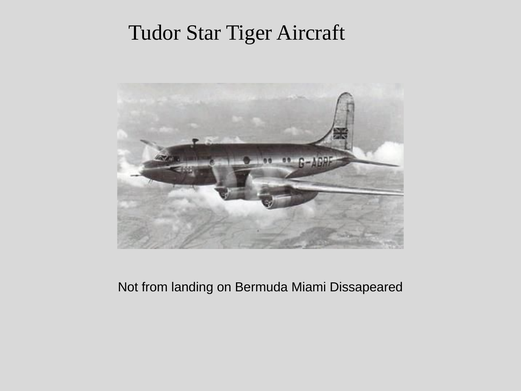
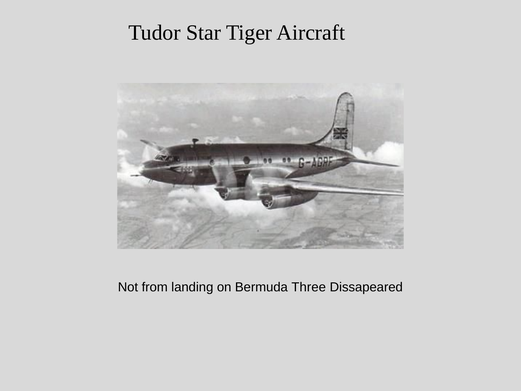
Miami: Miami -> Three (309, 287)
